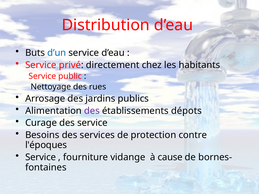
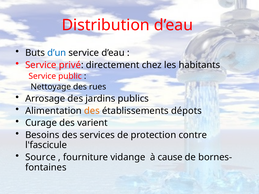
des colour: purple -> orange (92, 111)
des service: service -> varient (92, 123)
l'époques: l'époques -> l'fascicule (46, 145)
Service: Service -> Source (40, 157)
